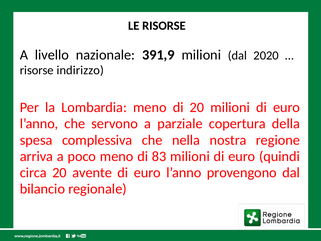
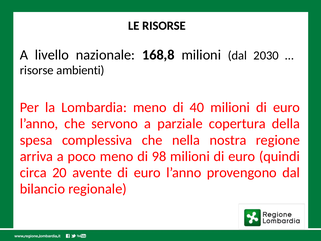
391,9: 391,9 -> 168,8 (158, 55)
2020: 2020 -> 2030 (266, 55)
indirizzo: indirizzo -> ambienti (80, 70)
di 20: 20 -> 40 (197, 107)
83: 83 -> 98 (159, 156)
